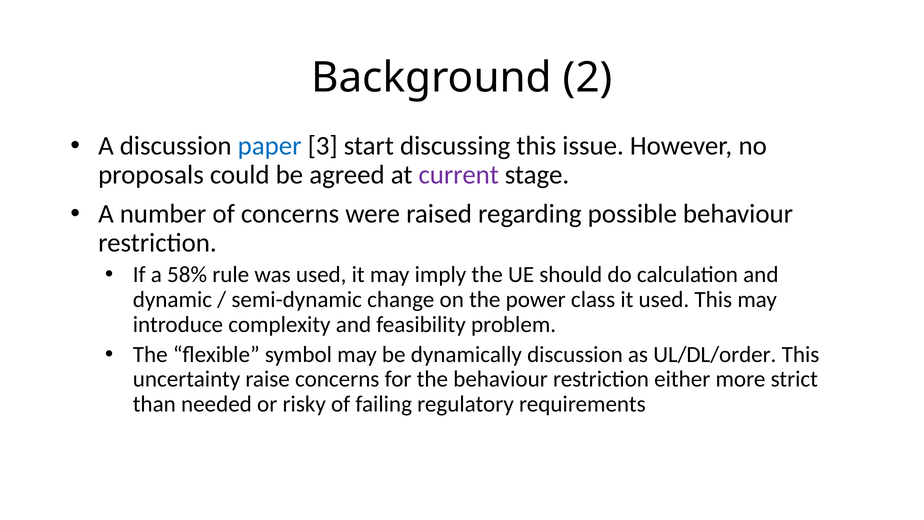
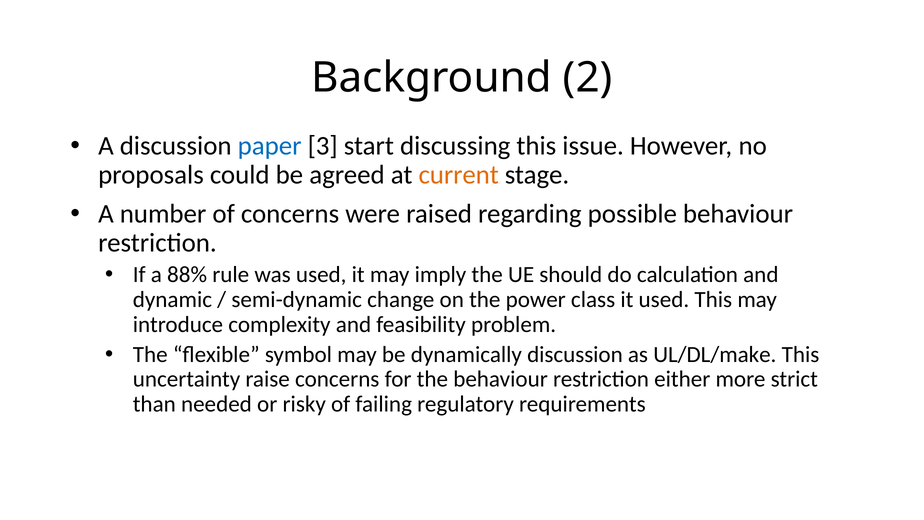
current colour: purple -> orange (459, 175)
58%: 58% -> 88% (187, 275)
UL/DL/order: UL/DL/order -> UL/DL/make (715, 354)
